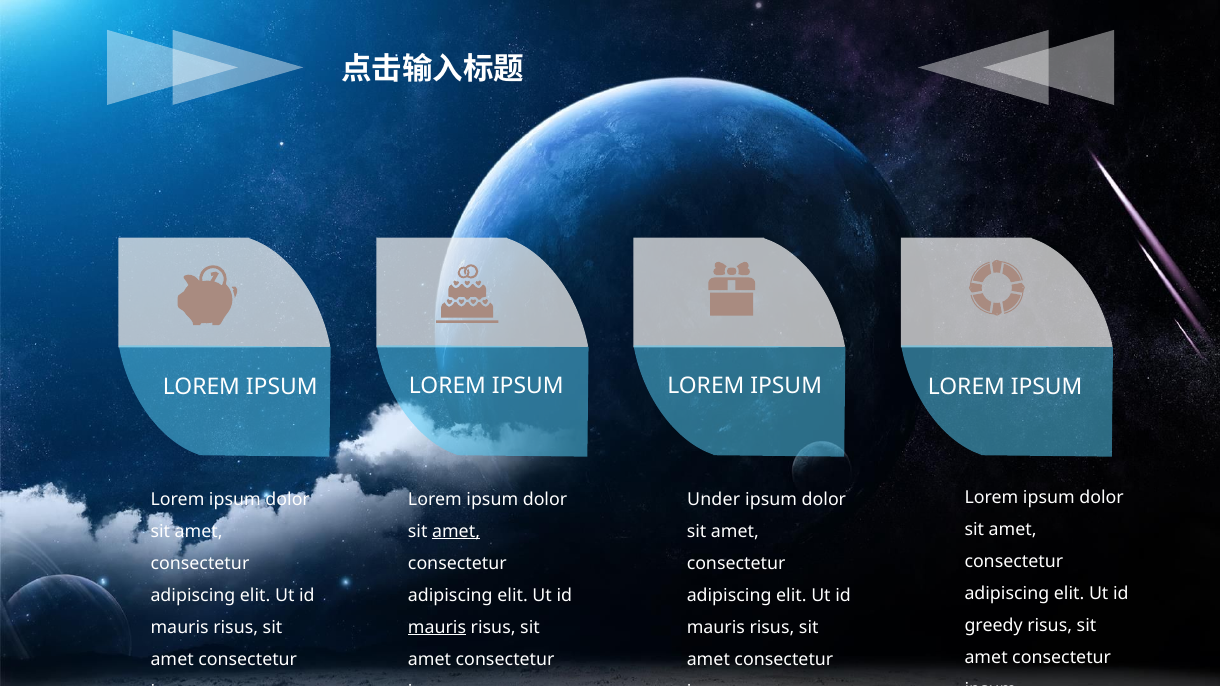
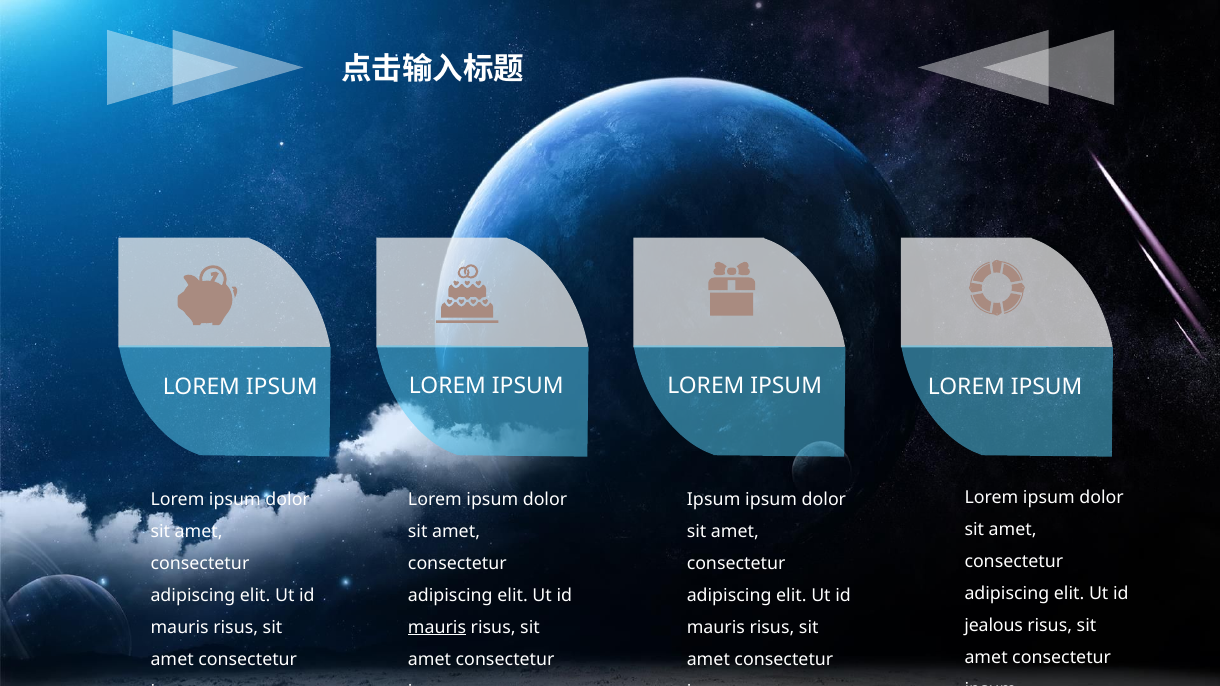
Under: Under -> Ipsum (714, 500)
amet underline: present -> none (456, 531)
greedy: greedy -> jealous (994, 626)
